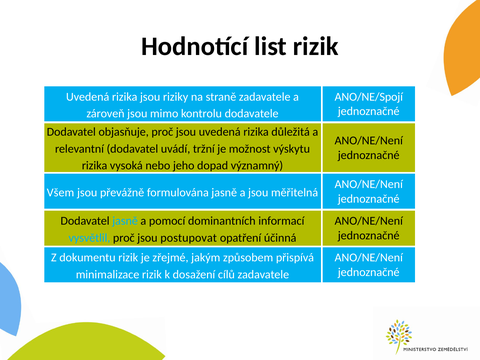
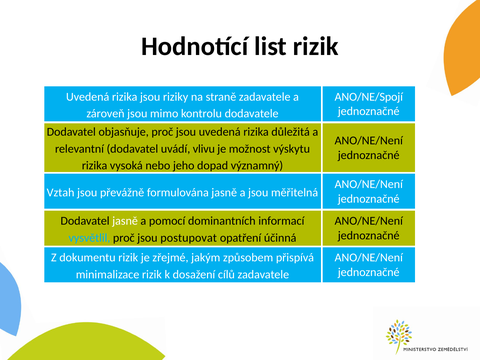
tržní: tržní -> vlivu (204, 149)
Všem: Všem -> Vztah (61, 192)
jasně colour: light blue -> white (125, 221)
